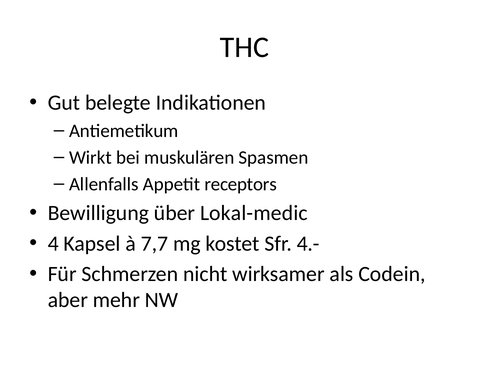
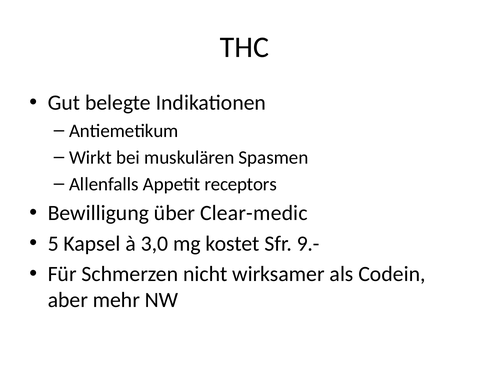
Lokal-medic: Lokal-medic -> Clear-medic (254, 213)
4: 4 -> 5 (53, 243)
7,7: 7,7 -> 3,0 (155, 243)
4.-: 4.- -> 9.- (308, 243)
